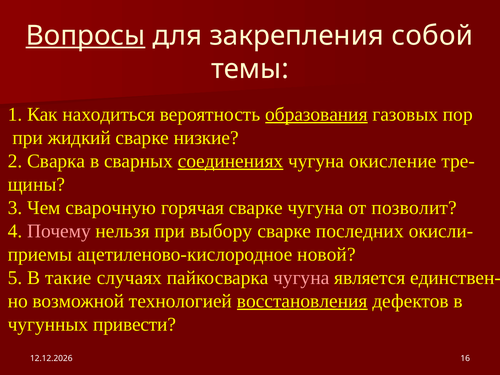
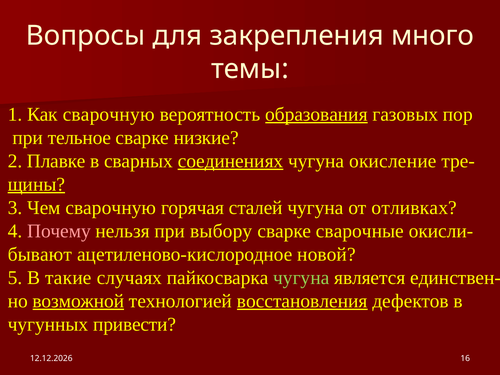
Вопросы underline: present -> none (86, 36)
собой: собой -> много (433, 36)
Как находиться: находиться -> сварочную (109, 114)
жидкий: жидкий -> тельное (79, 138)
Сварка: Сварка -> Плавке (56, 161)
щины underline: none -> present (36, 184)
горячая сварке: сварке -> сталей (256, 208)
позволит: позволит -> отливках (414, 208)
последних: последних -> сварочные (360, 231)
приемы: приемы -> бывают (40, 254)
чугуна colour: pink -> light green (301, 278)
возможной underline: none -> present (78, 301)
